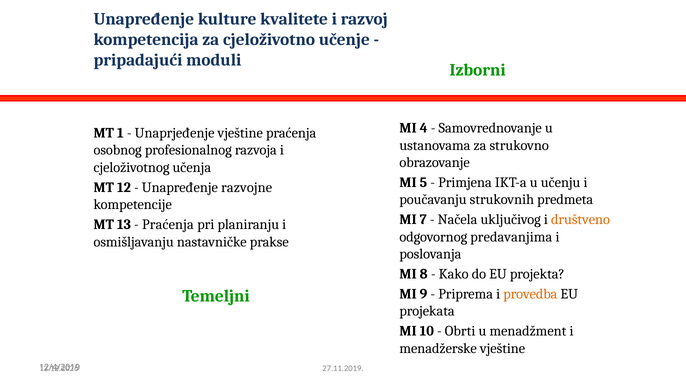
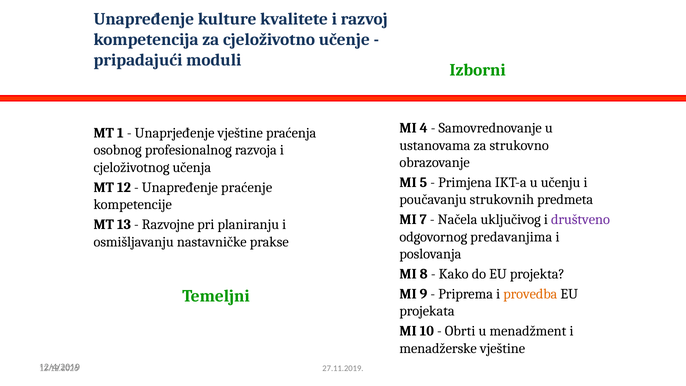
razvojne: razvojne -> praćenje (247, 187)
društveno colour: orange -> purple (580, 220)
Praćenja: Praćenja -> Razvojne (168, 225)
